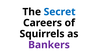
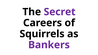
Secret colour: blue -> purple (60, 12)
